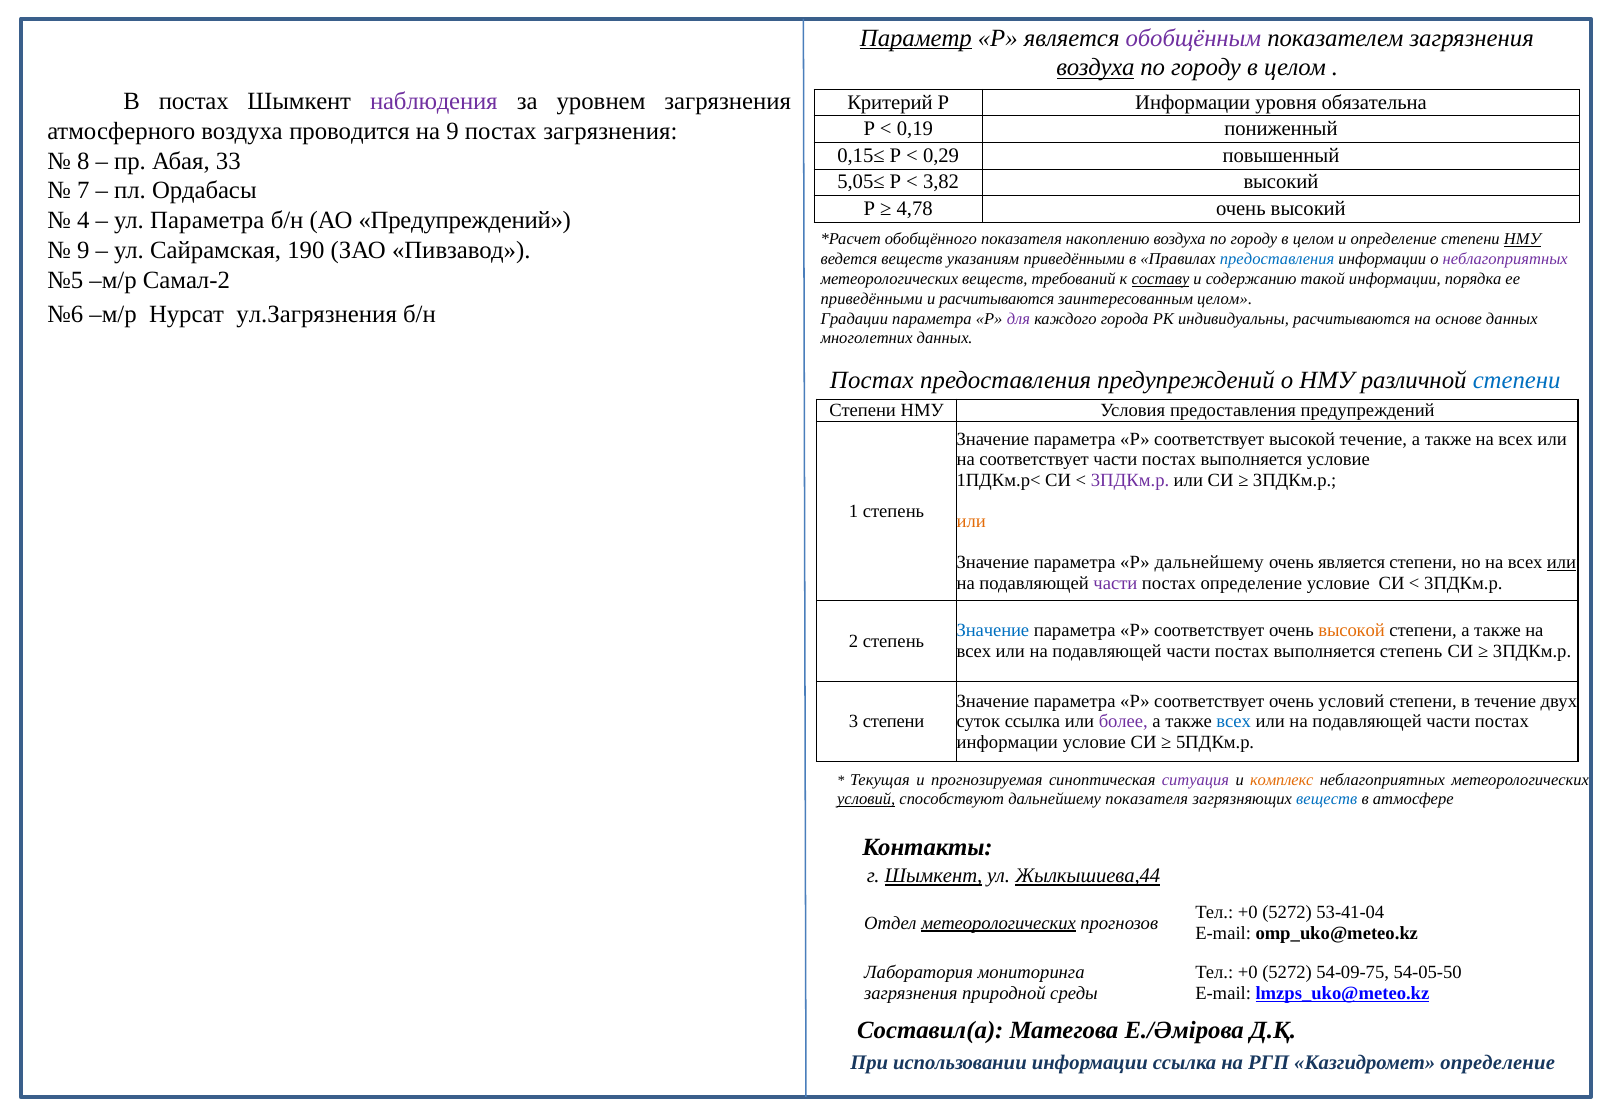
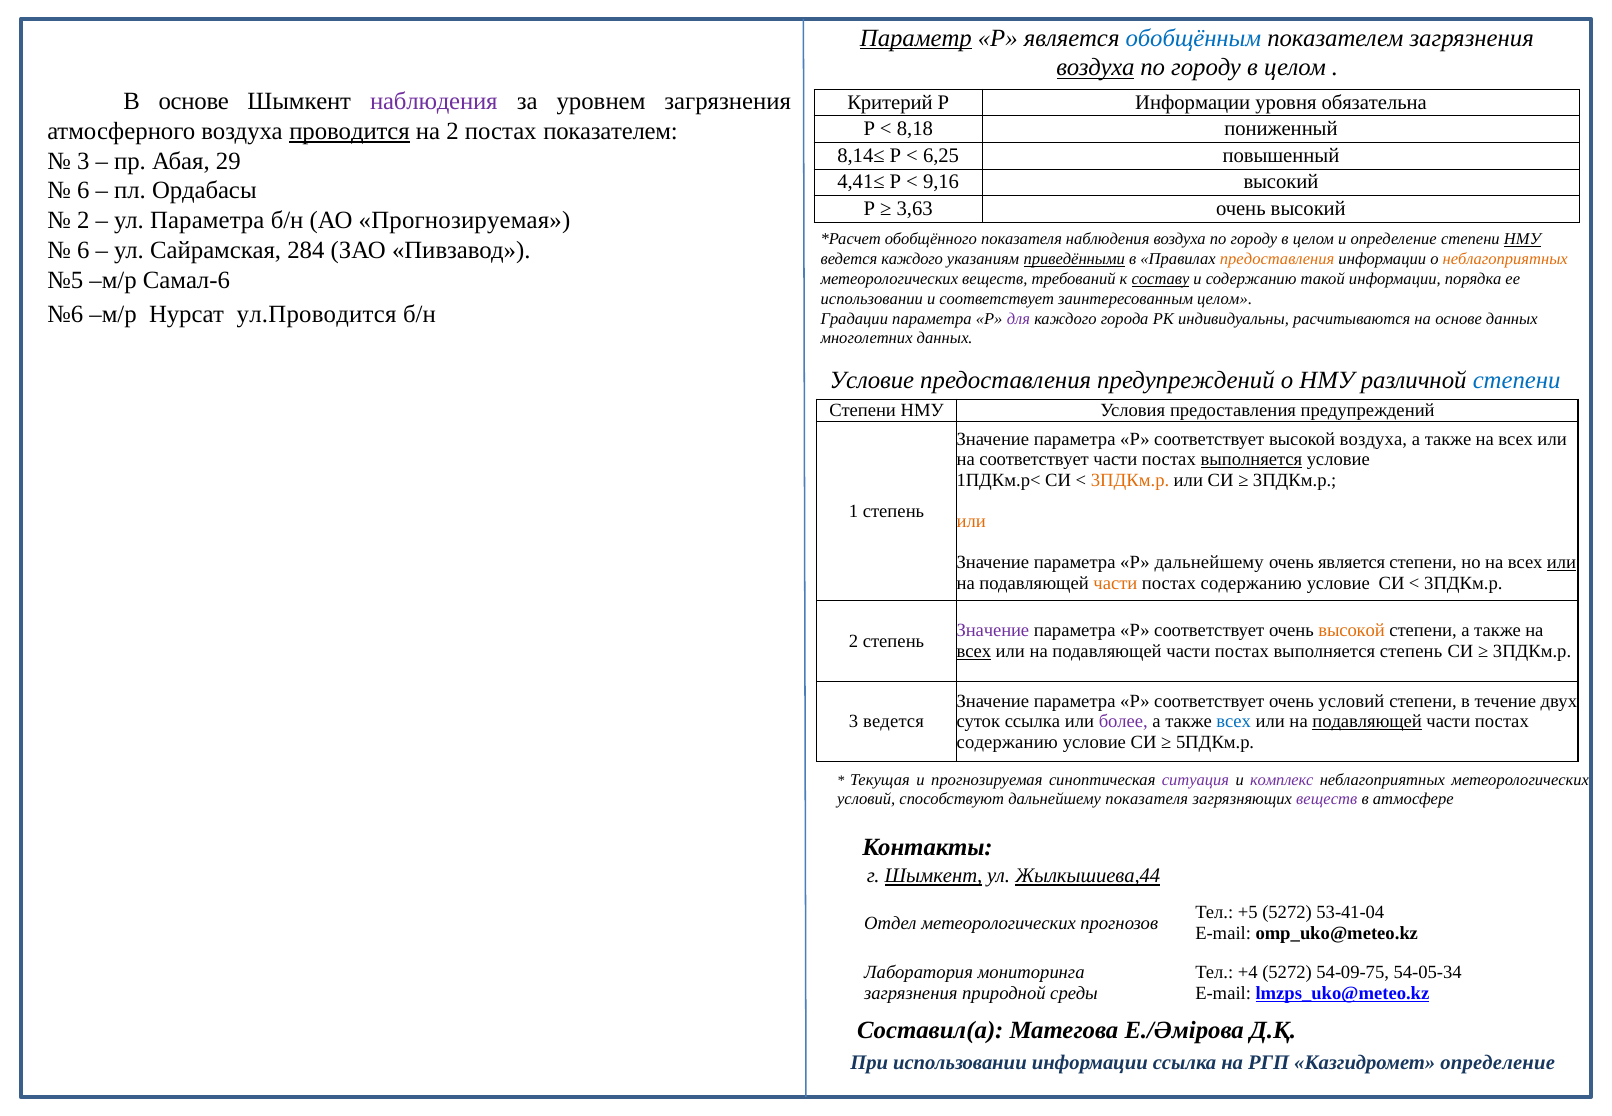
обобщённым colour: purple -> blue (1193, 38)
В постах: постах -> основе (194, 101)
0,19: 0,19 -> 8,18 (915, 129)
проводится underline: none -> present (350, 131)
на 9: 9 -> 2 (452, 131)
постах загрязнения: загрязнения -> показателем (610, 131)
0,15≤: 0,15≤ -> 8,14≤ (861, 156)
0,29: 0,29 -> 6,25 (941, 156)
8: 8 -> 3 (83, 161)
33: 33 -> 29 (228, 161)
5,05≤: 5,05≤ -> 4,41≤ (861, 182)
3,82: 3,82 -> 9,16 (941, 182)
7: 7 -> 6 (83, 191)
4,78: 4,78 -> 3,63 (915, 209)
4: 4 -> 2 (83, 221)
АО Предупреждений: Предупреждений -> Прогнозируемая (465, 221)
показателя накоплению: накоплению -> наблюдения (1108, 239)
9: 9 -> 6 (83, 250)
190: 190 -> 284 (306, 250)
ведется веществ: веществ -> каждого (912, 259)
приведёнными underline: none -> present (1074, 259)
предоставления colour: blue -> orange (1277, 259)
неблагоприятных colour: purple -> orange (1505, 259)
Самал-2: Самал-2 -> Самал-6 (186, 280)
приведёнными: приведёнными -> использовании (872, 299)
и расчитываются: расчитываются -> соответствует (997, 299)
ул.Загрязнения: ул.Загрязнения -> ул.Проводится (317, 315)
Постах: Постах -> Условие (872, 380)
высокой течение: течение -> воздуха (1373, 439)
выполняется underline: none -> present (1251, 460)
3ПДКм.р colour: purple -> orange (1130, 480)
части colour: purple -> orange (1115, 583)
определение: определение -> содержанию (1251, 583)
Значение colour: blue -> purple (993, 631)
всех underline: none -> present (974, 651)
3 степени: степени -> ведется (893, 722)
подавляющей underline: none -> present (1367, 722)
информации: информации -> содержанию (1007, 742)
комплекс colour: orange -> purple (1282, 780)
условий underline: present -> none (866, 799)
веществ colour: blue -> purple (1327, 799)
+0: +0 -> +5 (1248, 913)
метеорологических underline: present -> none (999, 923)
+0: +0 -> +4 (1248, 972)
54-05-50: 54-05-50 -> 54-05-34 (1428, 972)
